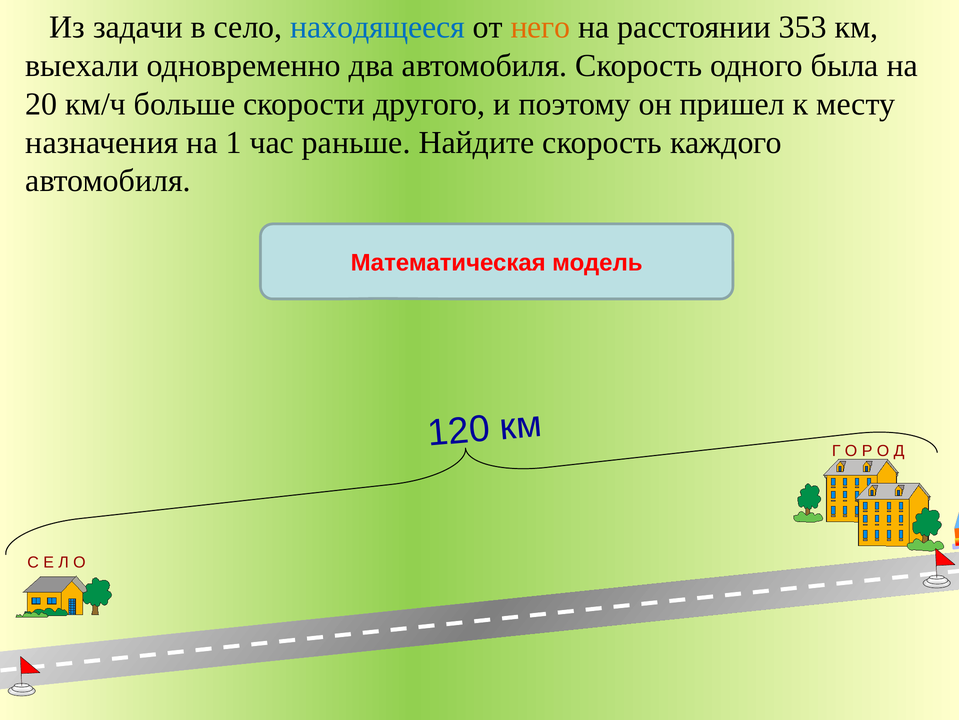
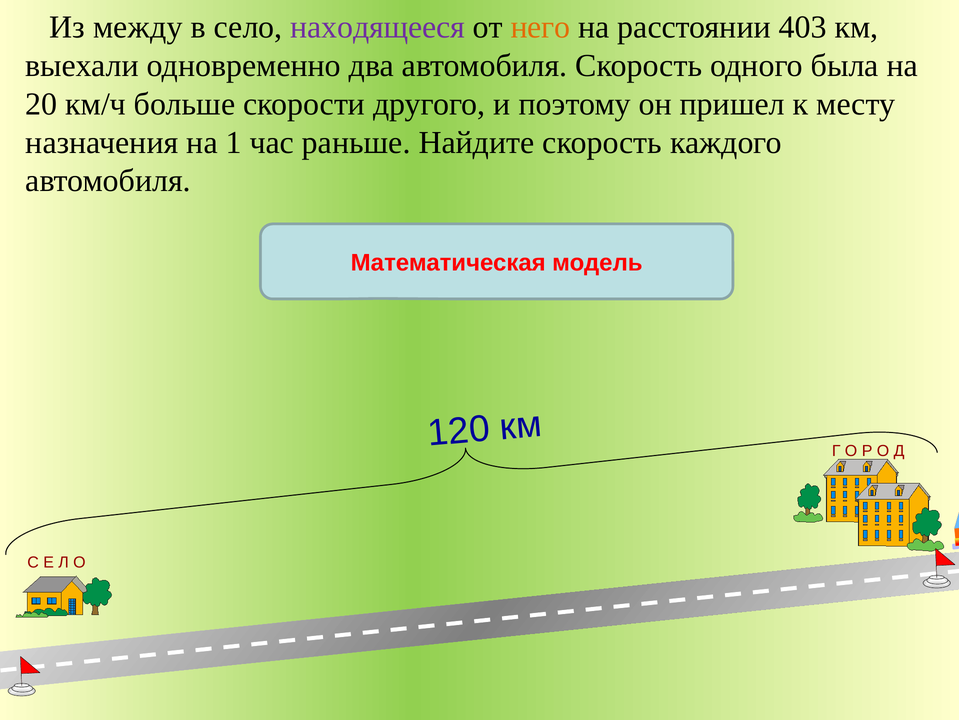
задачи: задачи -> между (138, 27)
находящееся colour: blue -> purple (378, 27)
353: 353 -> 403 (803, 27)
